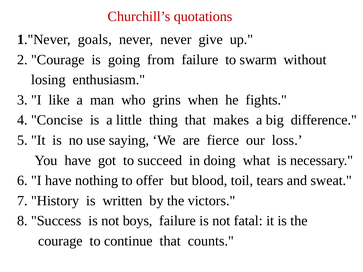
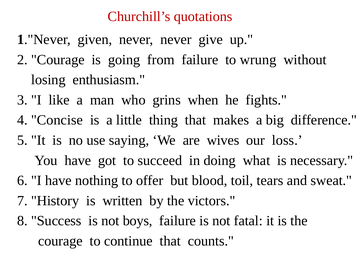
goals: goals -> given (95, 40)
swarm: swarm -> wrung (258, 60)
fierce: fierce -> wives (223, 140)
